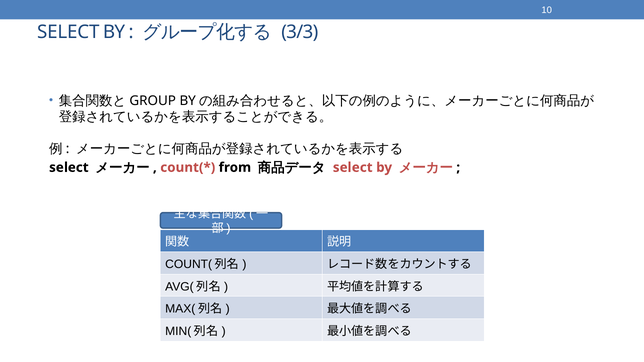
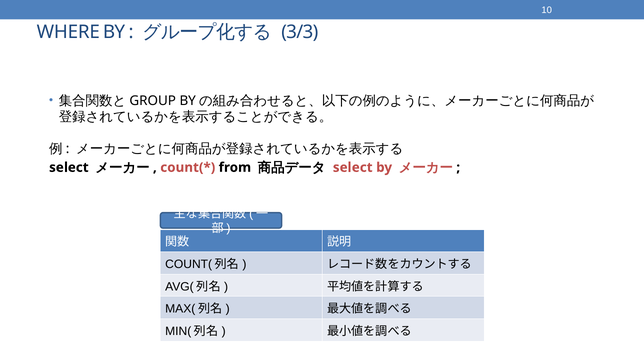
SELECT: SELECT -> WHERE (68, 32)
